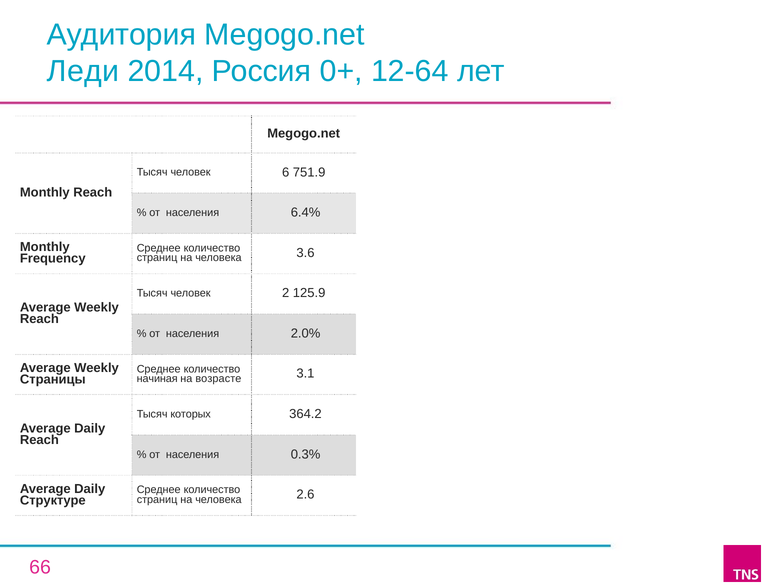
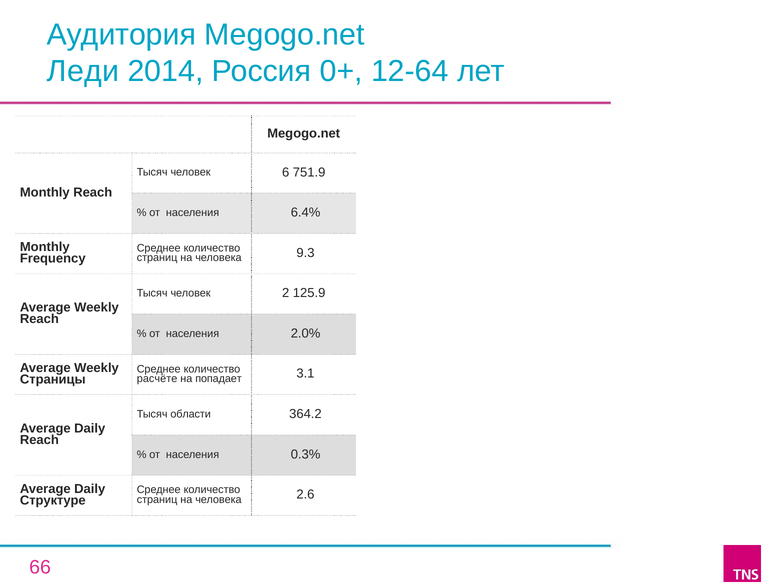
3.6: 3.6 -> 9.3 (305, 253)
начиная: начиная -> расчёте (157, 379)
возрасте: возрасте -> попадает (218, 379)
которых: которых -> области (191, 414)
